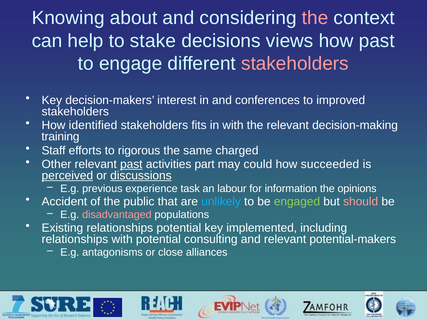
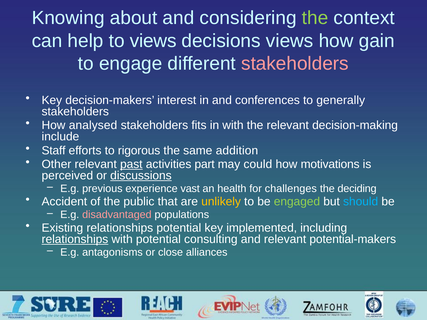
the colour: pink -> light green (315, 18)
to stake: stake -> views (153, 41)
how past: past -> gain (377, 41)
improved: improved -> generally (341, 100)
identified: identified -> analysed (93, 125)
training: training -> include (60, 137)
charged: charged -> addition (237, 151)
succeeded: succeeded -> motivations (330, 164)
perceived underline: present -> none (67, 176)
task: task -> vast (190, 189)
labour: labour -> health (232, 189)
information: information -> challenges (291, 189)
opinions: opinions -> deciding (357, 189)
unlikely colour: light blue -> yellow (221, 202)
should colour: pink -> light blue (361, 202)
relationships underline: none -> present (75, 239)
